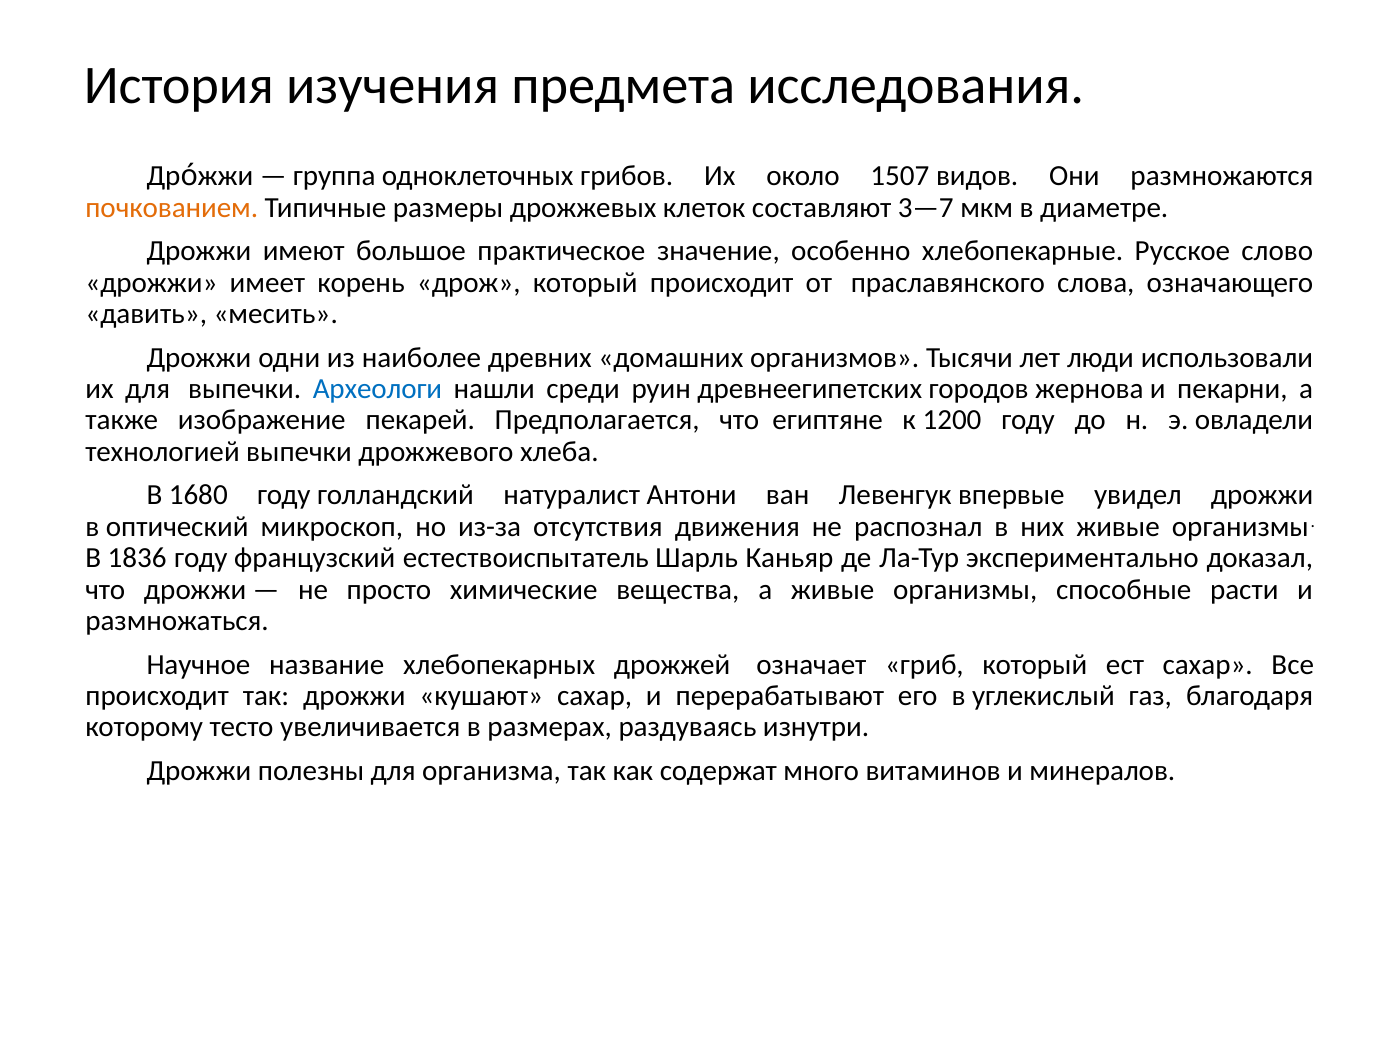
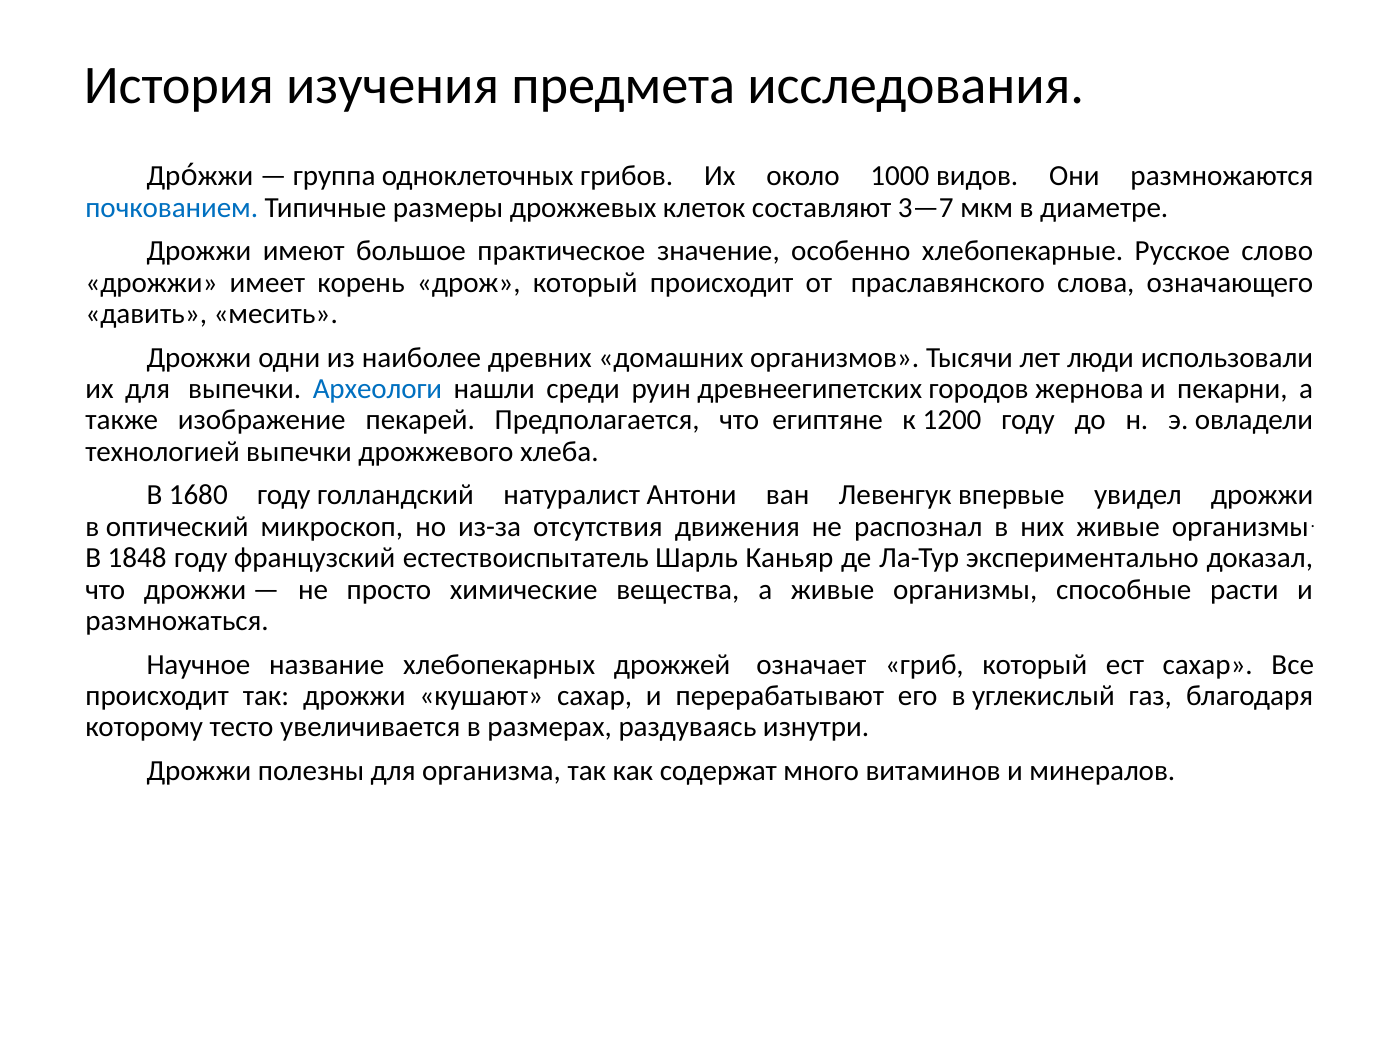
1507: 1507 -> 1000 (900, 176)
почкованием colour: orange -> blue (172, 208)
1836: 1836 -> 1848 (137, 558)
